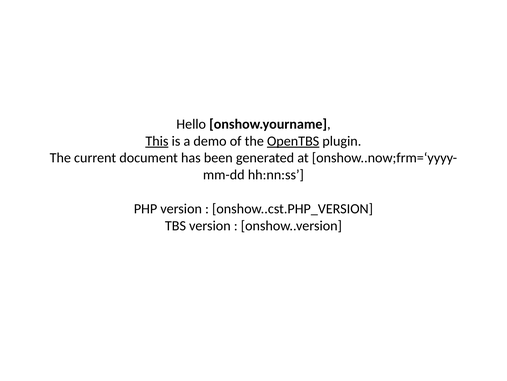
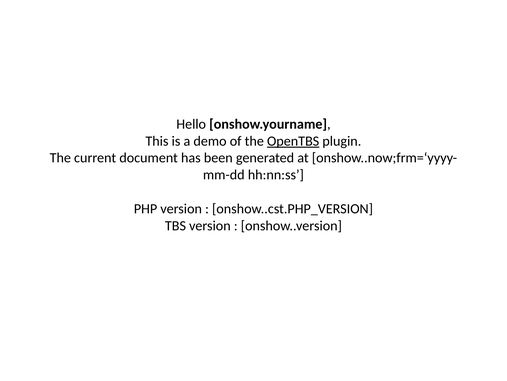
This underline: present -> none (157, 141)
